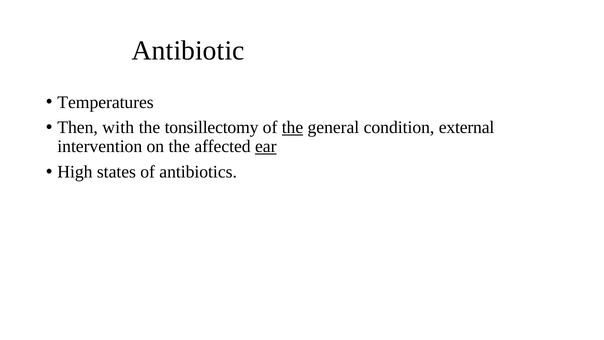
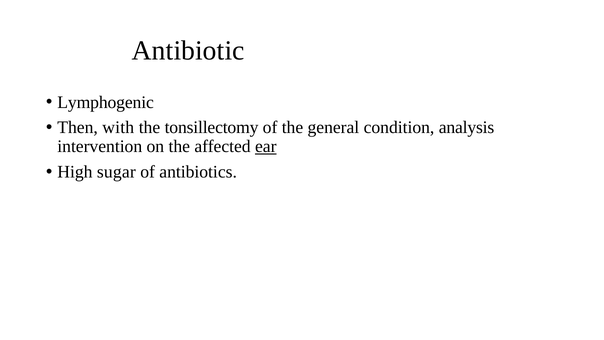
Temperatures: Temperatures -> Lymphogenic (106, 102)
the underline: present -> none (292, 127)
external: external -> analysis (467, 127)
states: states -> sugar (116, 172)
